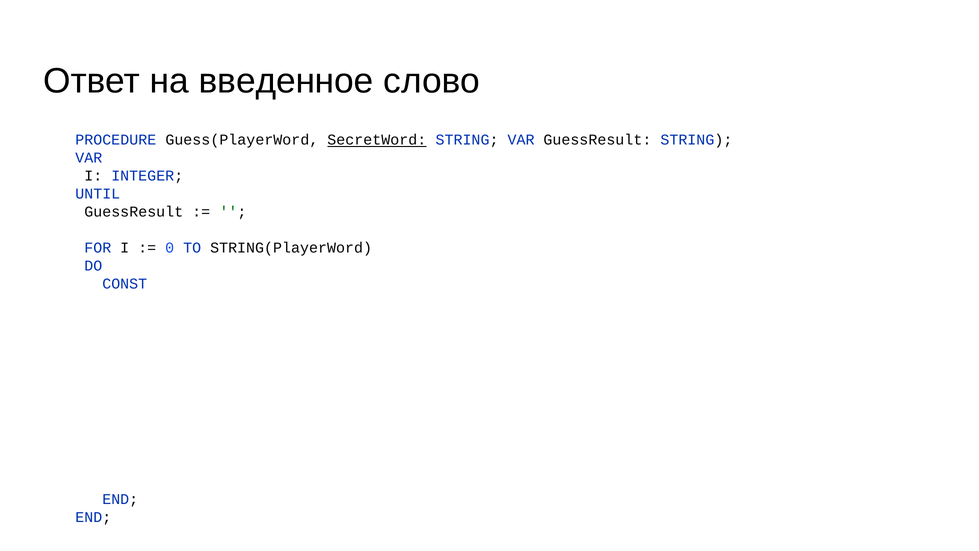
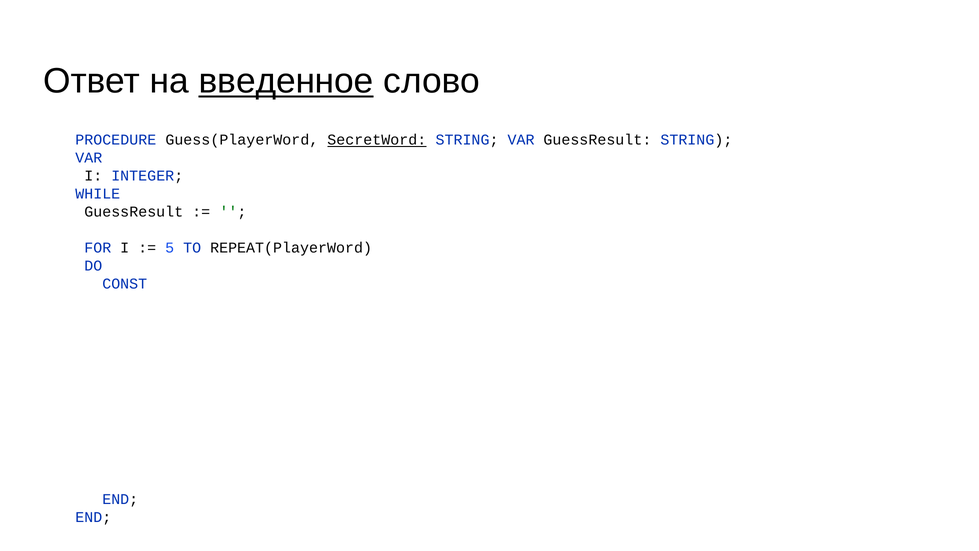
введенное underline: none -> present (286, 81)
UNTIL: UNTIL -> WHILE (98, 194)
0: 0 -> 5 (170, 248)
STRING(PlayerWord: STRING(PlayerWord -> REPEAT(PlayerWord (291, 248)
